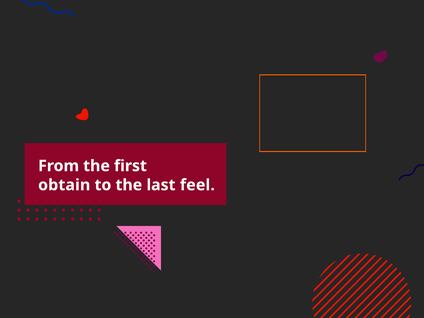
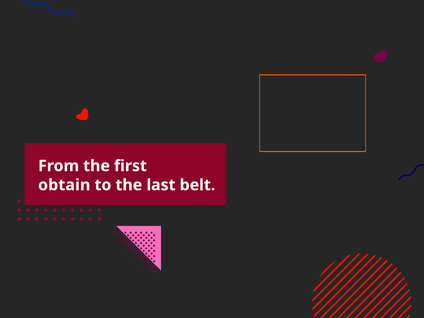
feel: feel -> belt (197, 185)
